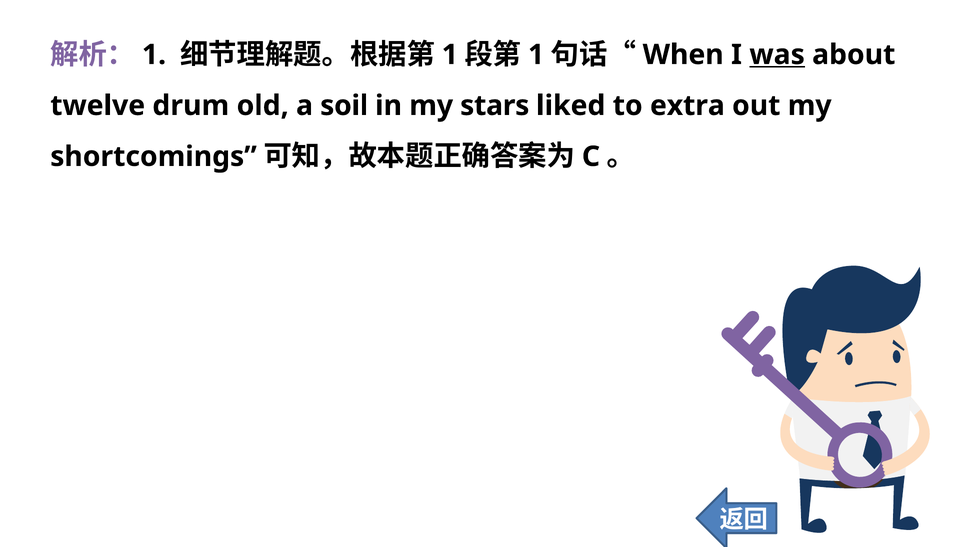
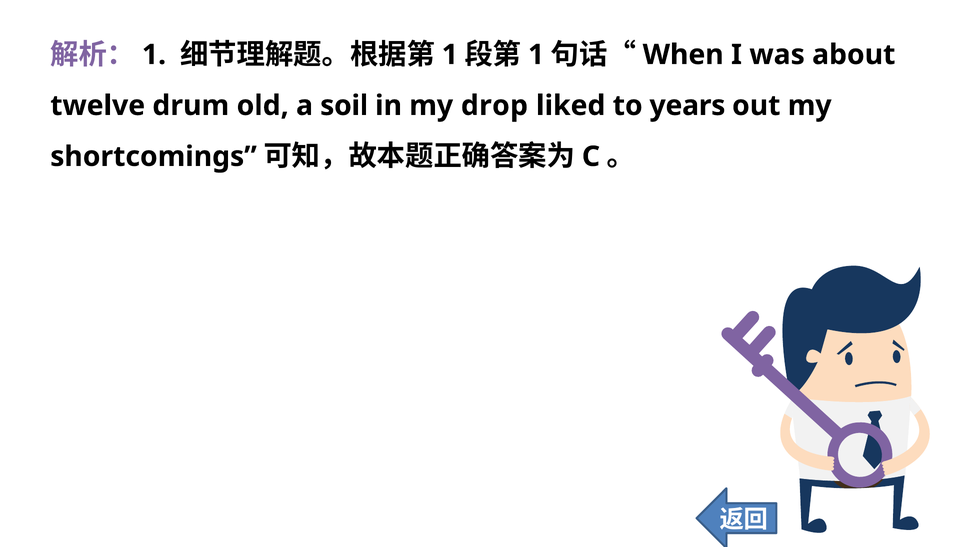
was underline: present -> none (777, 55)
stars: stars -> drop (494, 106)
extra: extra -> years (687, 106)
